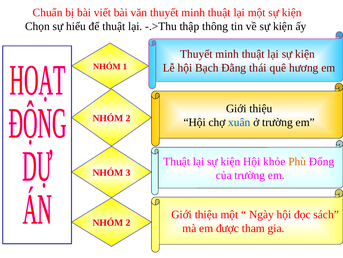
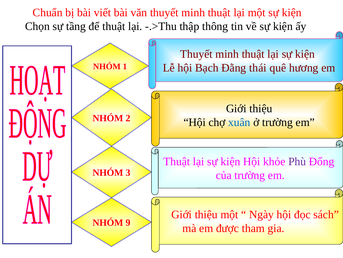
hiểu: hiểu -> tầng (76, 26)
Phù colour: orange -> purple (297, 161)
2: 2 -> 9 (128, 222)
